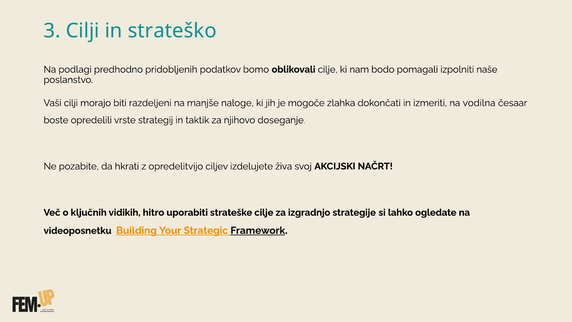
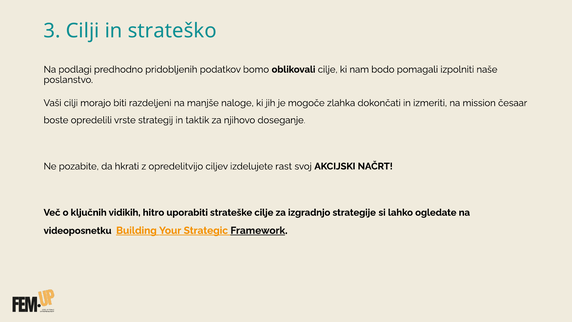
vodilna: vodilna -> mission (479, 103)
živa: živa -> rast (284, 166)
